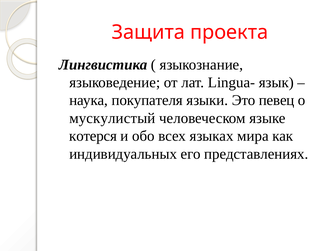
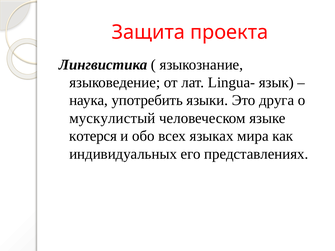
покупателя: покупателя -> употребить (147, 100)
певец: певец -> друга (277, 100)
